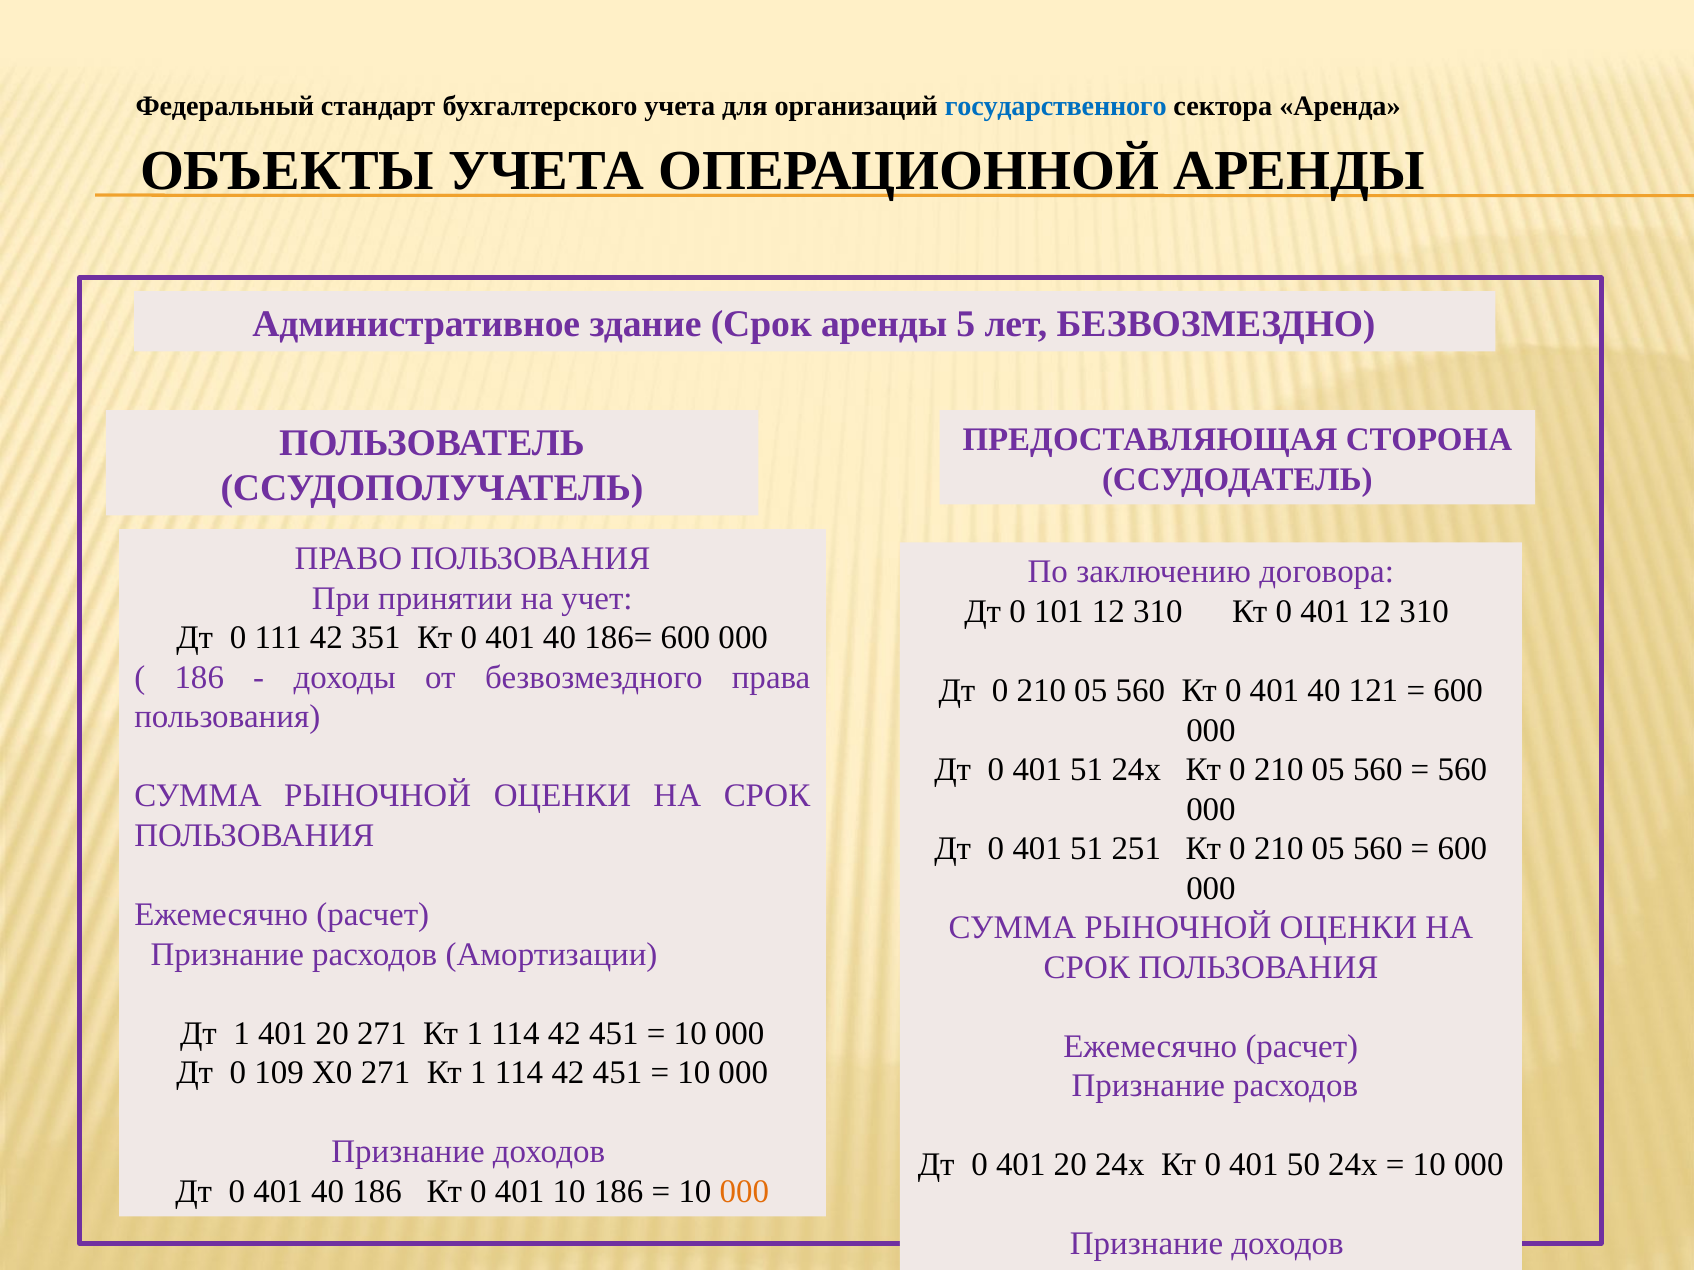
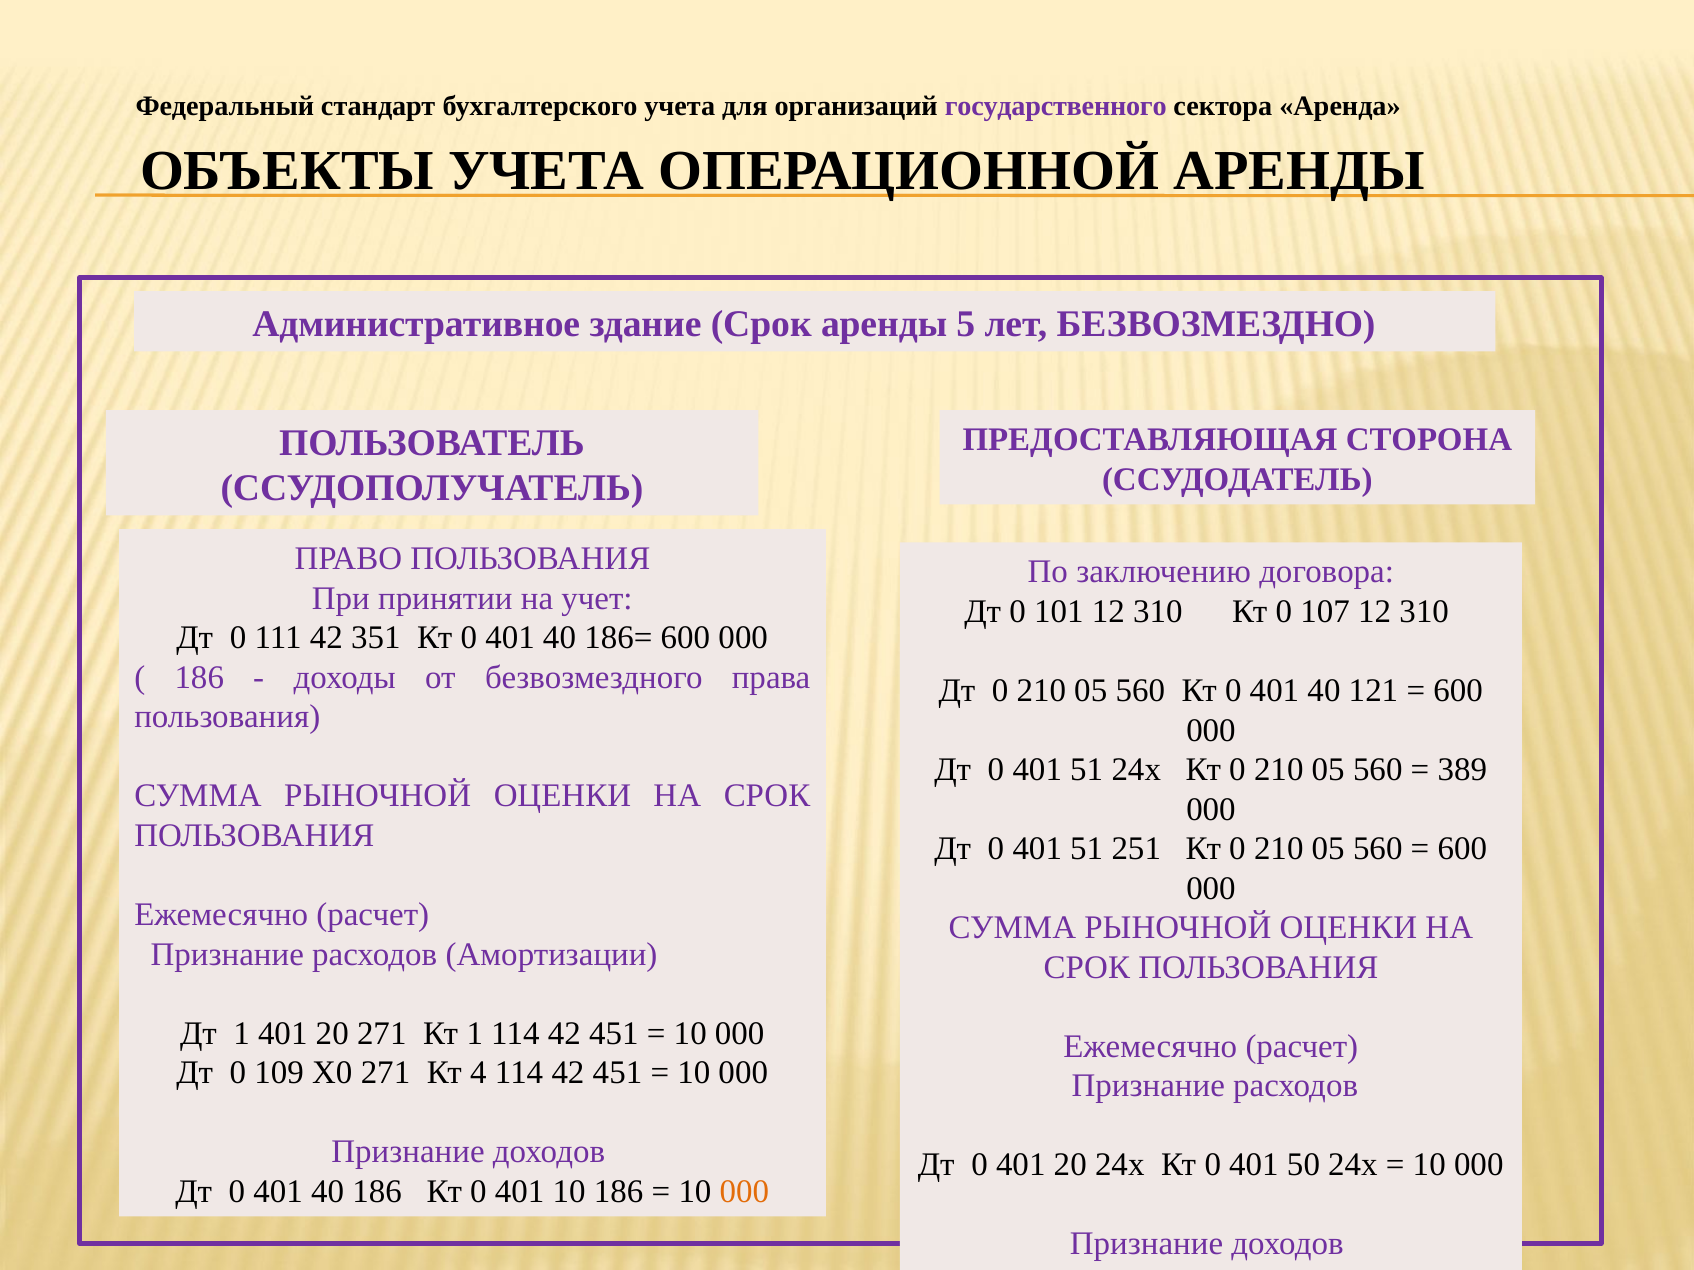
государственного colour: blue -> purple (1056, 107)
310 Кт 0 401: 401 -> 107 (1325, 612)
560: 560 -> 389 (1462, 770)
Х0 271 Кт 1: 1 -> 4 (478, 1073)
